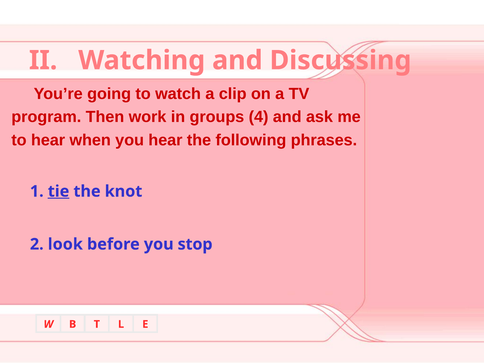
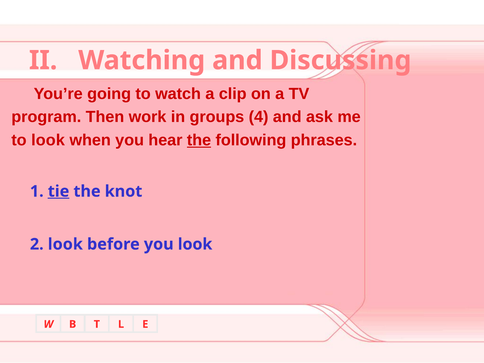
to hear: hear -> look (48, 140)
the underline: none -> present (199, 140)
you stop: stop -> look (195, 244)
